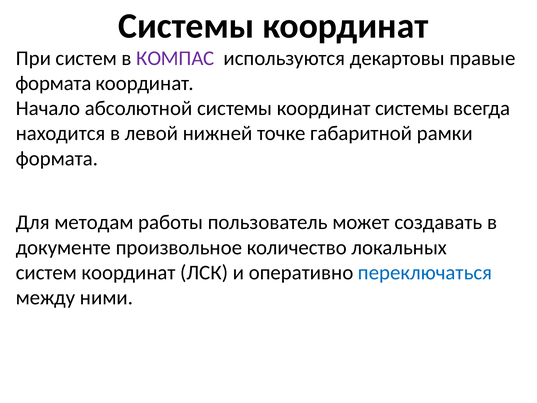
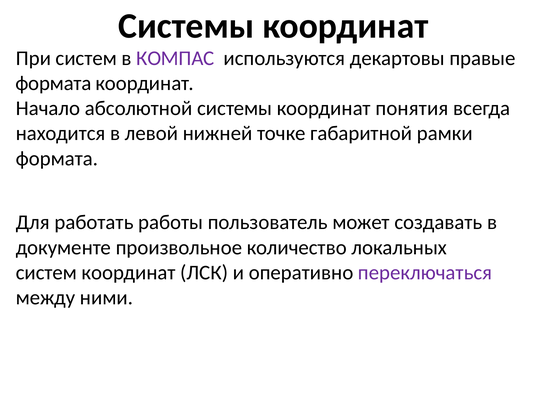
координат системы: системы -> понятия (412, 108)
методам: методам -> работать (94, 222)
переключаться colour: blue -> purple (425, 272)
